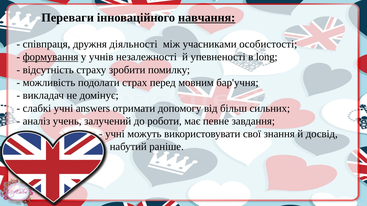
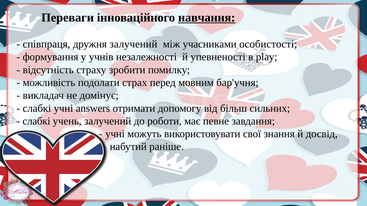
дружня діяльності: діяльності -> залучений (133, 44)
формування underline: present -> none (51, 57)
long: long -> play (267, 57)
аналіз: аналіз -> слабкі (36, 121)
